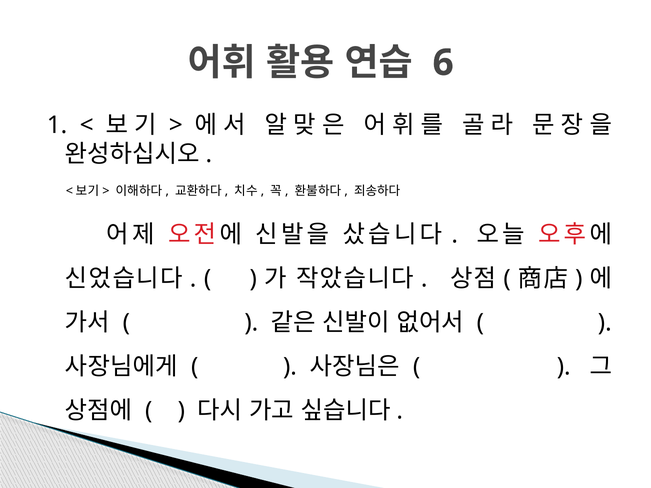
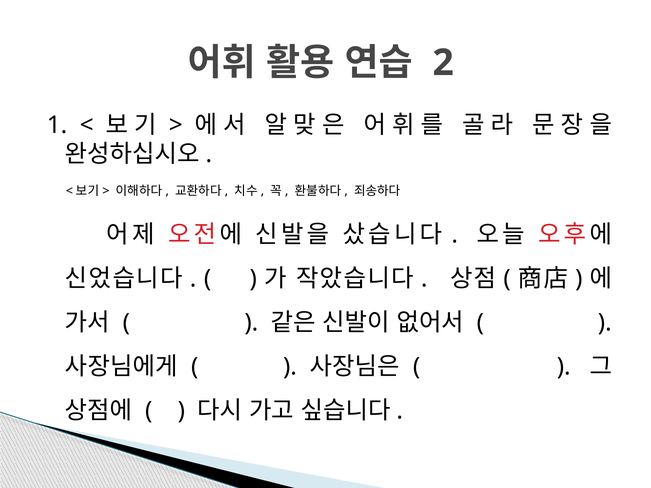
6: 6 -> 2 (443, 63)
